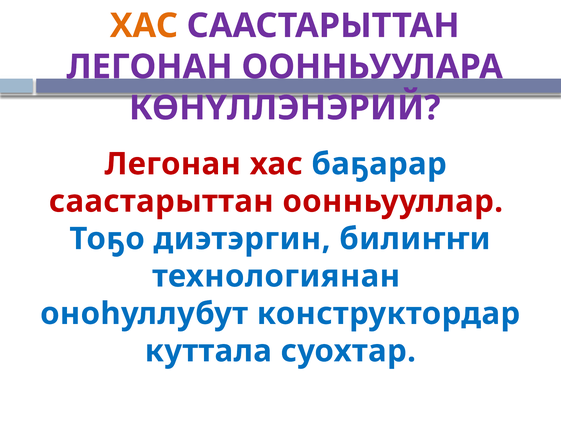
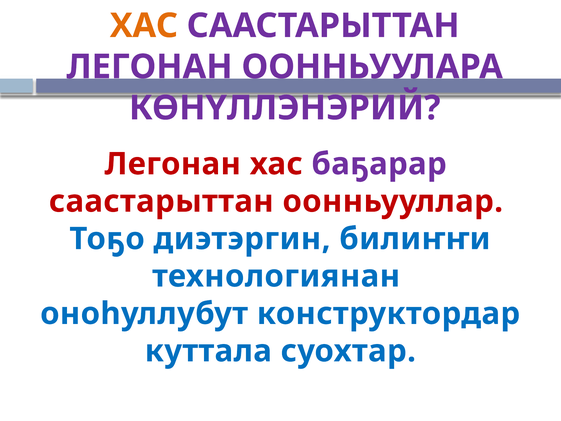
баҕарар colour: blue -> purple (379, 164)
